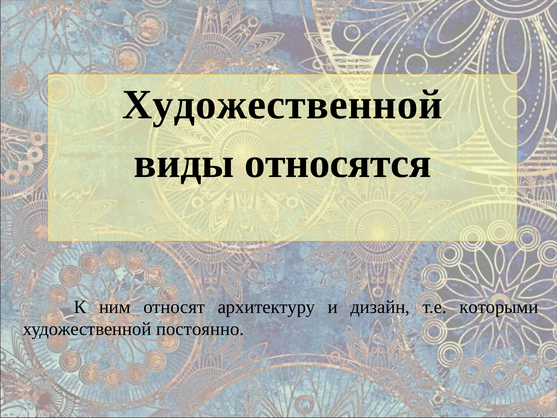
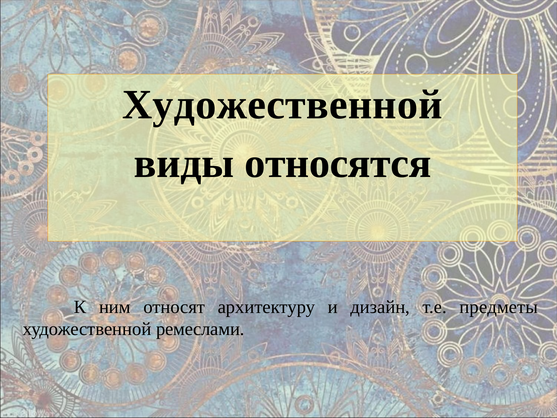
которыми: которыми -> предметы (499, 307)
постоянно: постоянно -> ремеслами (200, 329)
